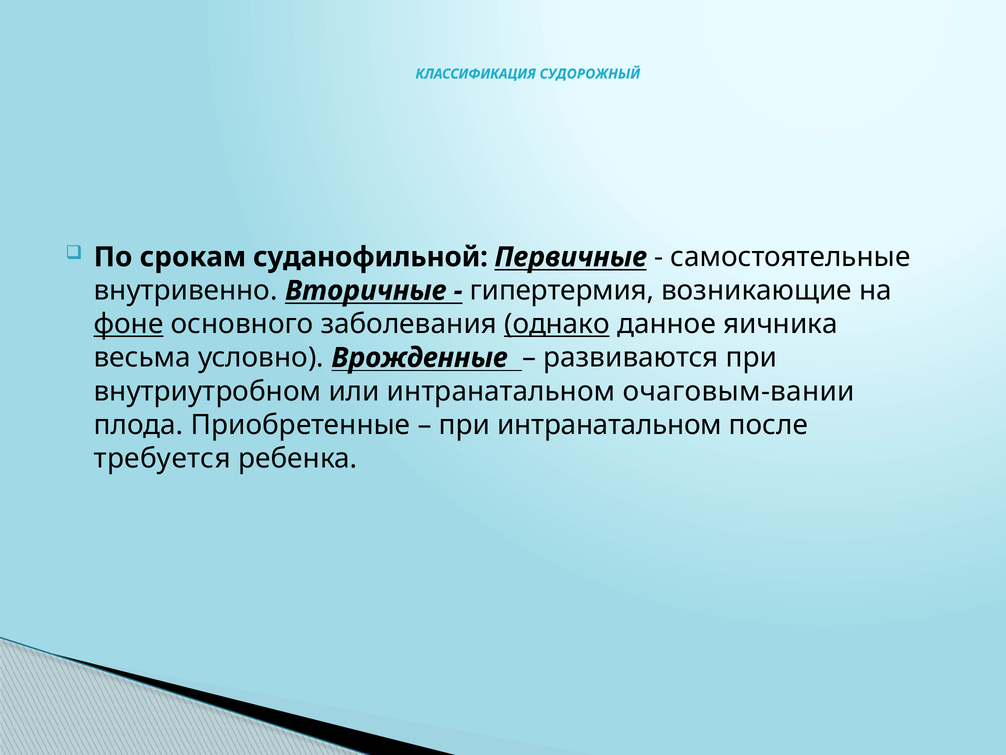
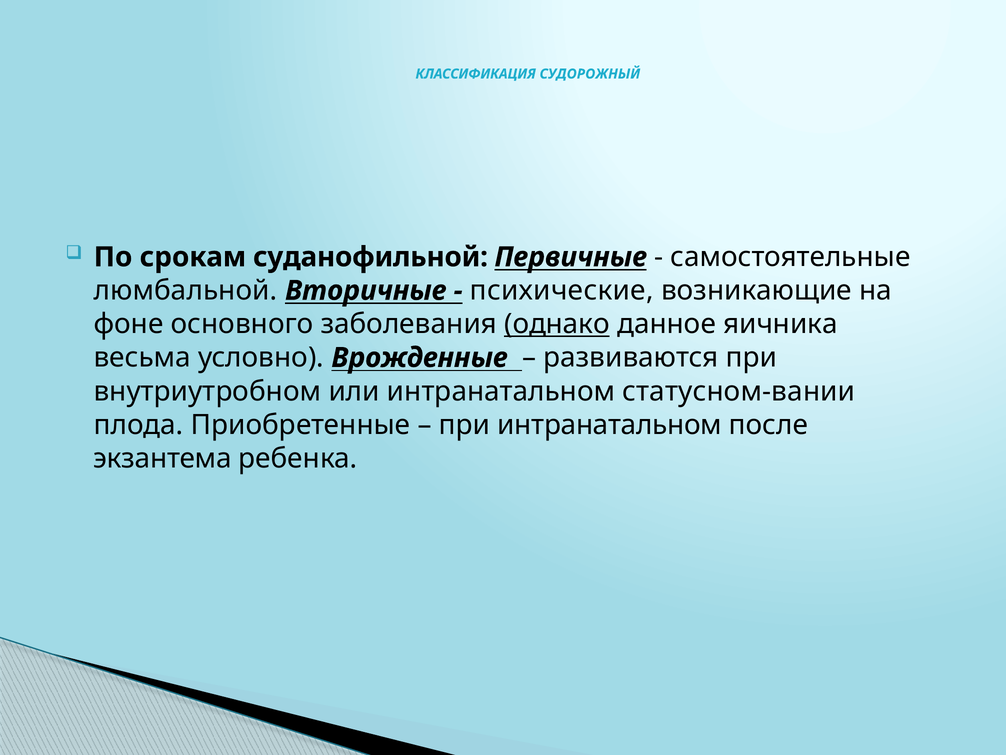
внутривенно: внутривенно -> люмбальной (186, 290)
гипертермия: гипертермия -> психические (562, 290)
фоне underline: present -> none (129, 324)
очаговым-вании: очаговым-вании -> статусном-вании (739, 391)
требуется: требуется -> экзантема (162, 458)
